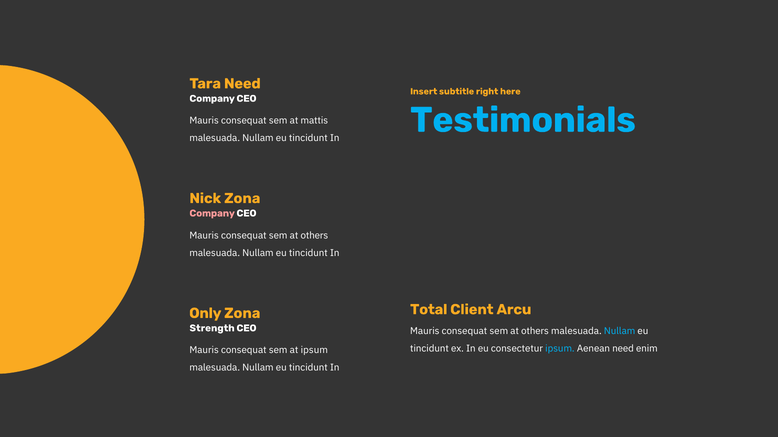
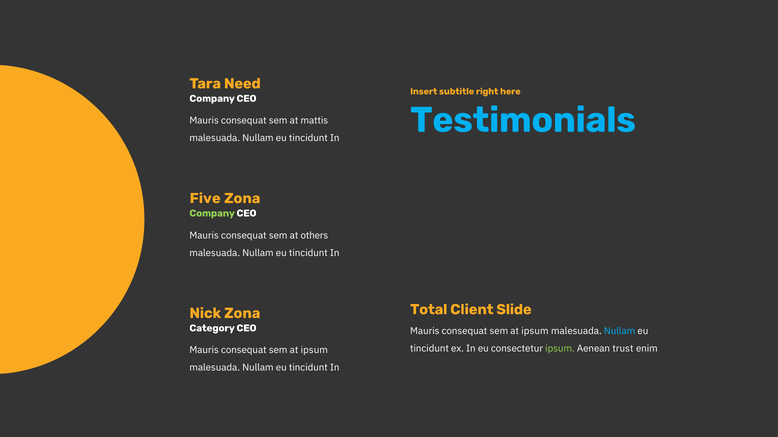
Nick: Nick -> Five (205, 199)
Company colour: pink -> light green (212, 214)
Arcu: Arcu -> Slide (514, 310)
Only: Only -> Nick (205, 314)
Strength: Strength -> Category (212, 329)
others: others -> ipsum (535, 331)
ipsum colour: light blue -> light green (560, 349)
Aenean need: need -> trust (623, 349)
